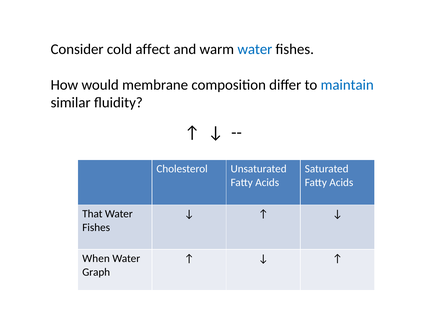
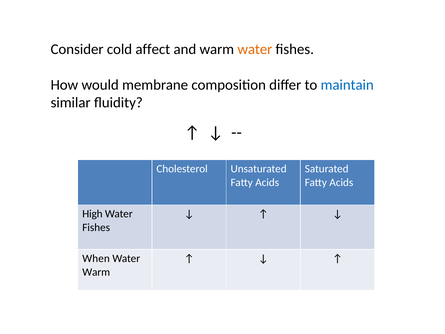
water colour: blue -> orange (255, 49)
That: That -> High (92, 214)
Graph: Graph -> Warm (96, 272)
